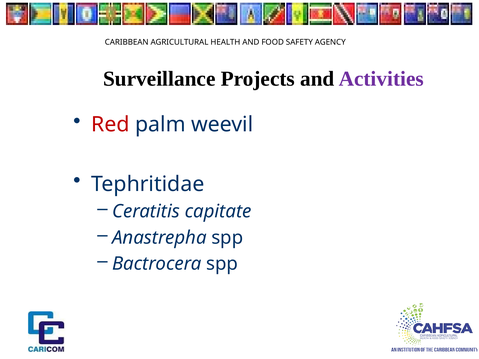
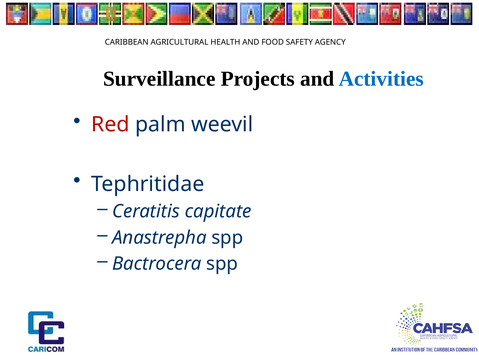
Activities colour: purple -> blue (381, 79)
